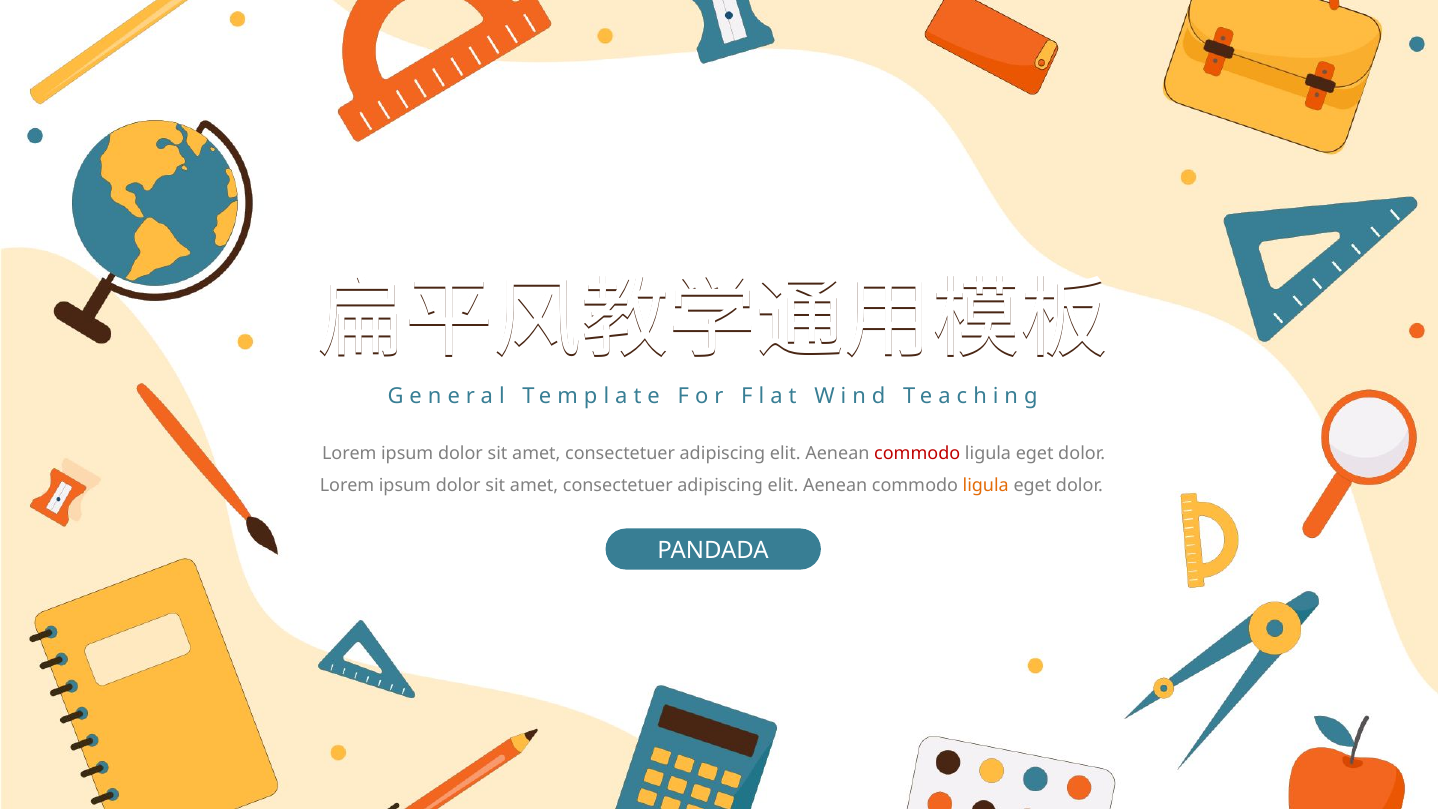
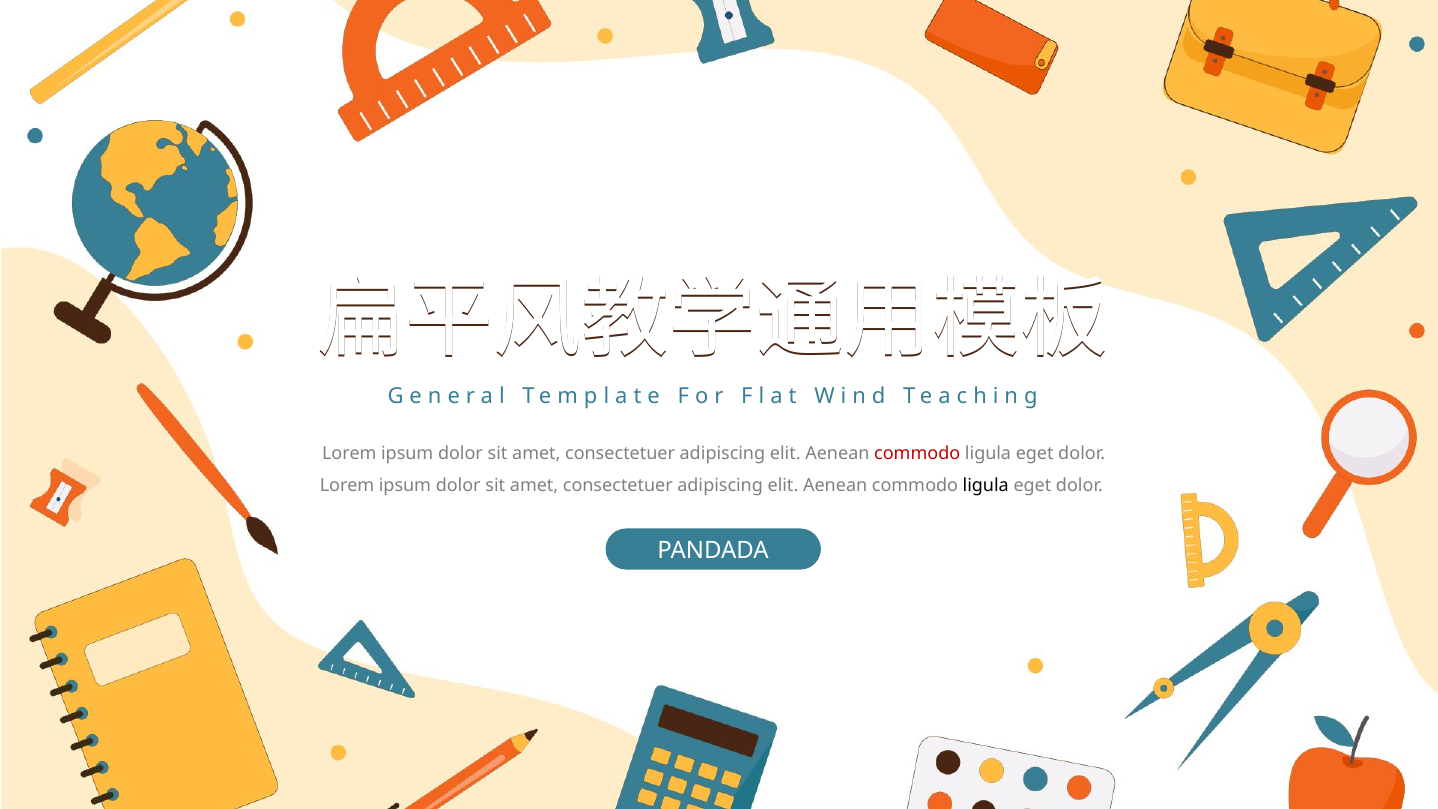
ligula colour: orange -> black (986, 485)
